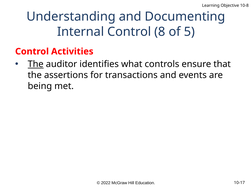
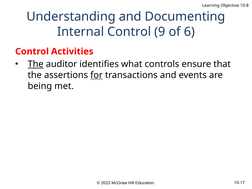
8: 8 -> 9 (160, 32)
5: 5 -> 6 (189, 32)
for underline: none -> present (97, 75)
